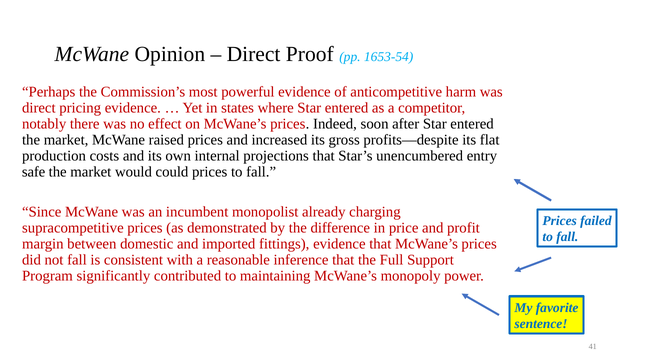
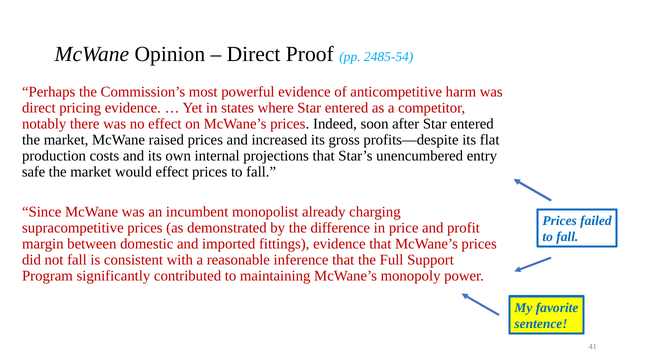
1653-54: 1653-54 -> 2485-54 (389, 57)
would could: could -> effect (172, 172)
